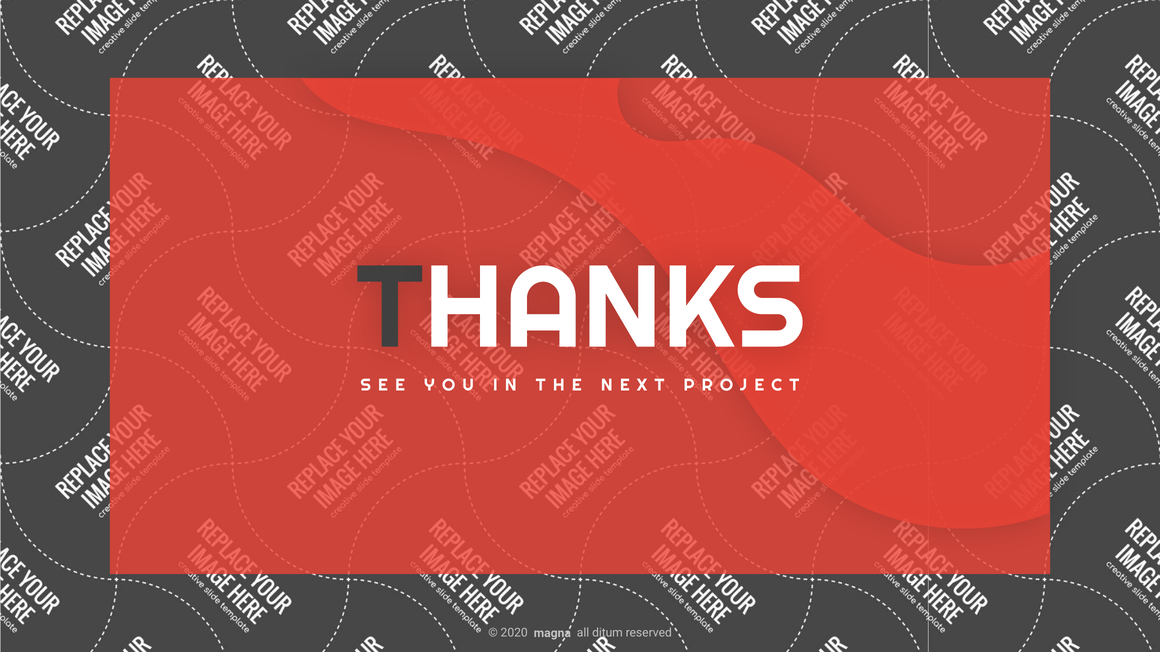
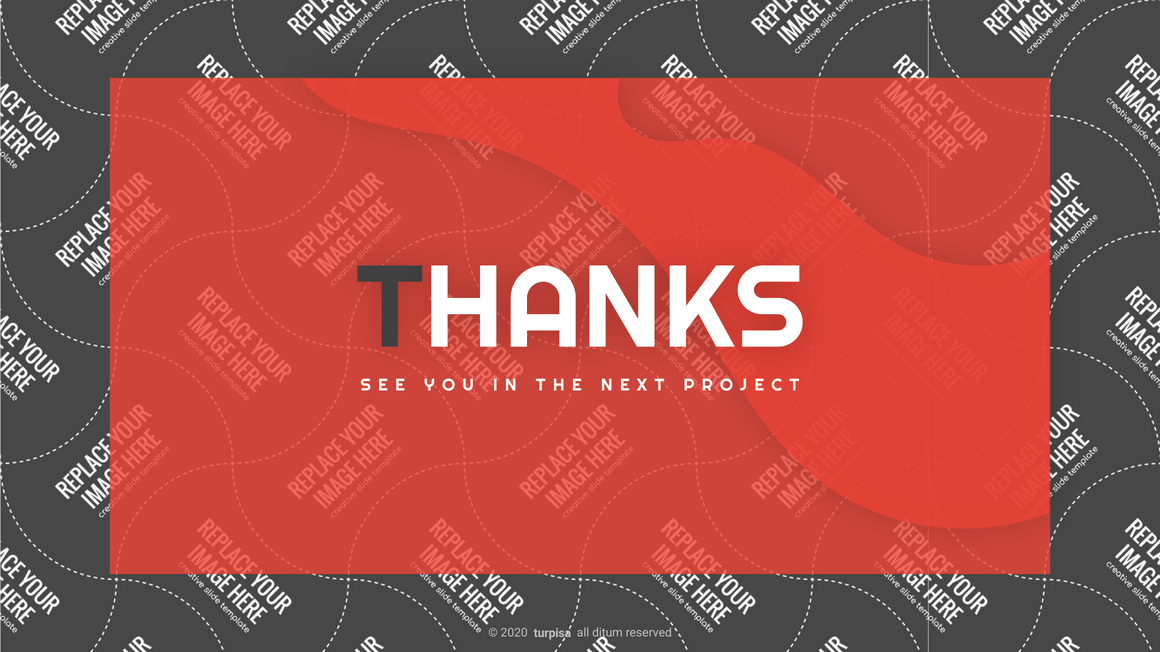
magna: magna -> turpisa (552, 633)
